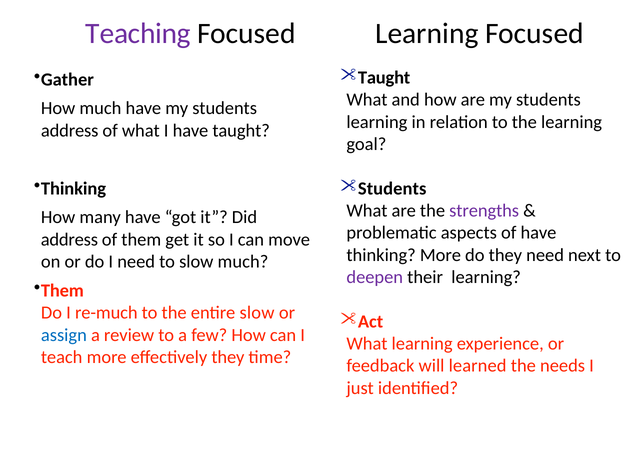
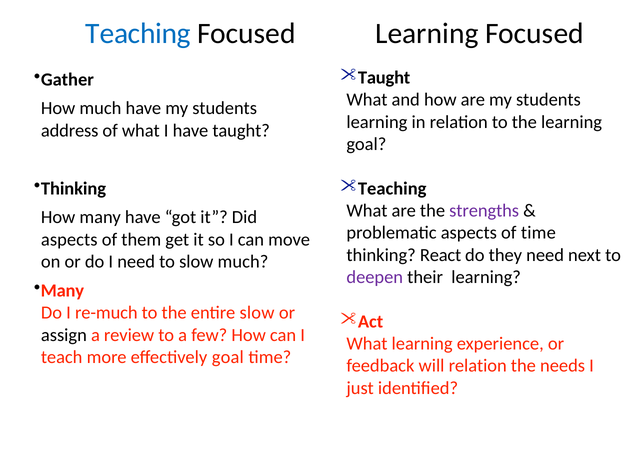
Teaching colour: purple -> blue (138, 33)
Students: Students -> Teaching (392, 189)
of have: have -> time (538, 233)
address: address -> aspects (69, 240)
thinking More: More -> React (441, 255)
Them: Them -> Many (62, 291)
assign colour: blue -> black (64, 335)
effectively they: they -> goal (228, 357)
will learned: learned -> relation (478, 366)
